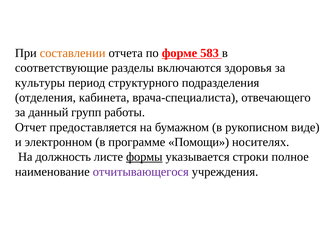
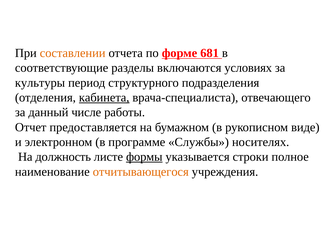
583: 583 -> 681 (210, 53)
здоровья: здоровья -> условиях (248, 68)
кабинета underline: none -> present (104, 98)
групп: групп -> числе (86, 113)
Помощи: Помощи -> Службы (199, 142)
отчитывающегося colour: purple -> orange (141, 172)
